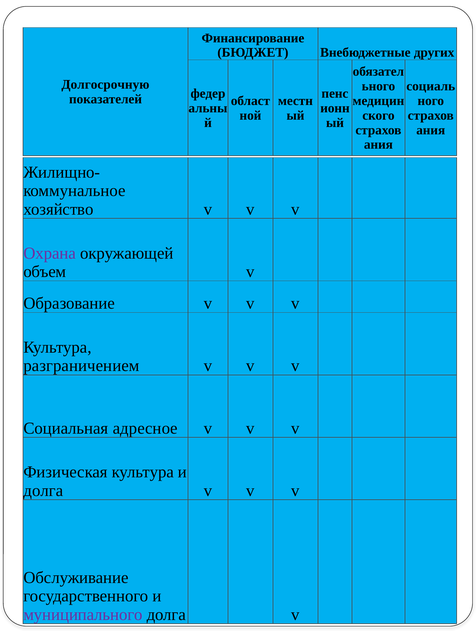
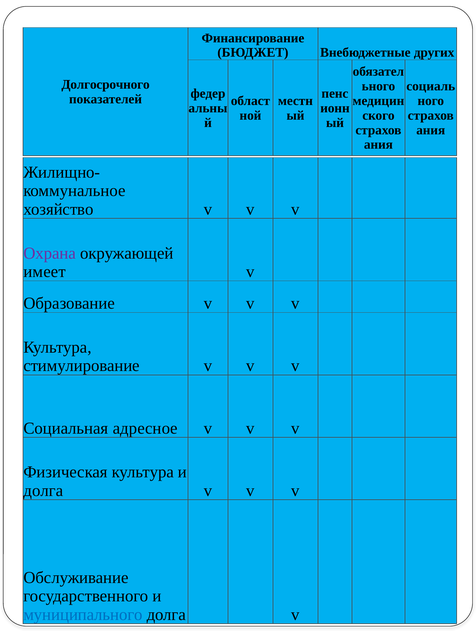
Долгосрочную: Долгосрочную -> Долгосрочного (106, 85)
объем: объем -> имеет (45, 272)
разграничением: разграничением -> стимулирование (82, 366)
муниципального colour: purple -> blue (83, 614)
